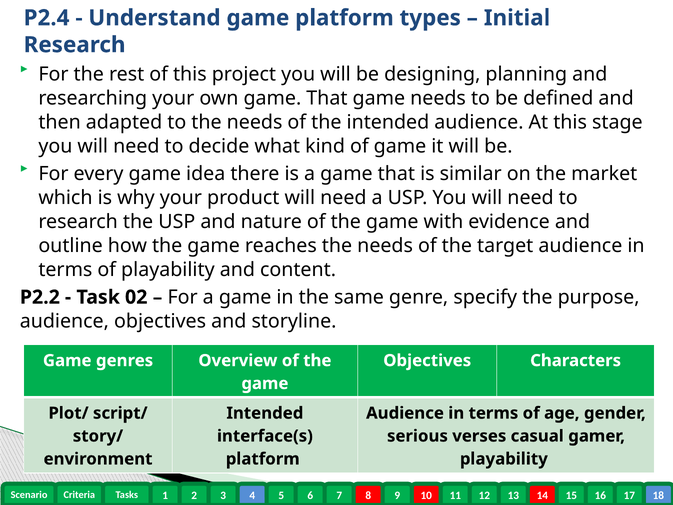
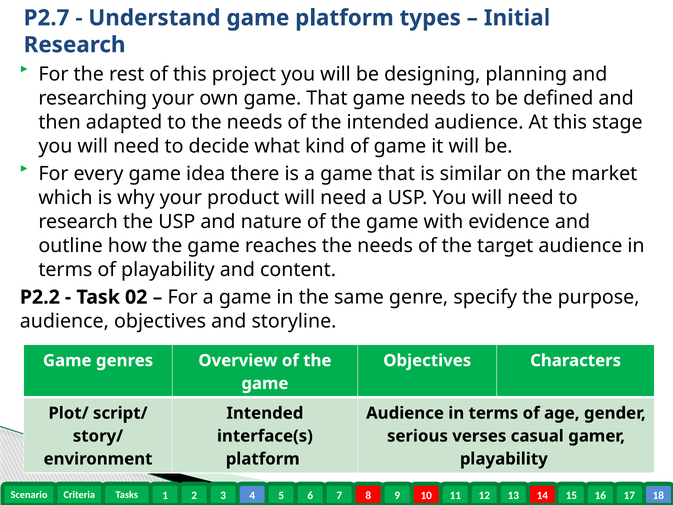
P2.4: P2.4 -> P2.7 (47, 18)
